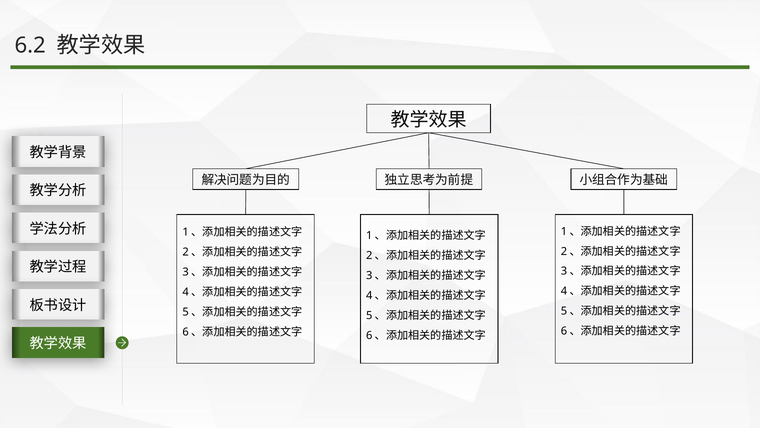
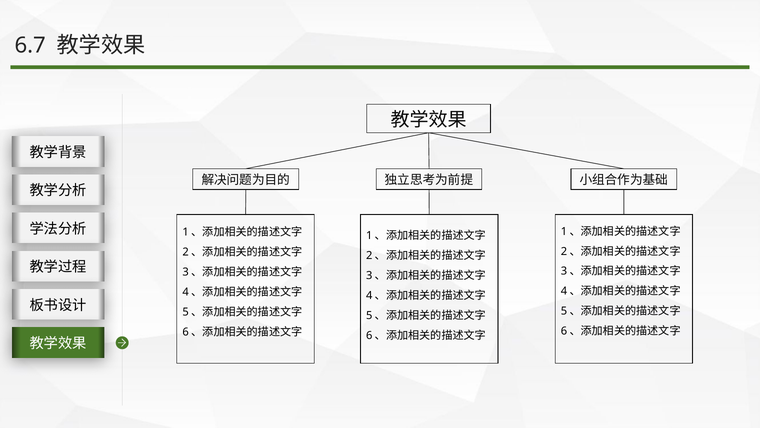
6.2: 6.2 -> 6.7 (30, 45)
